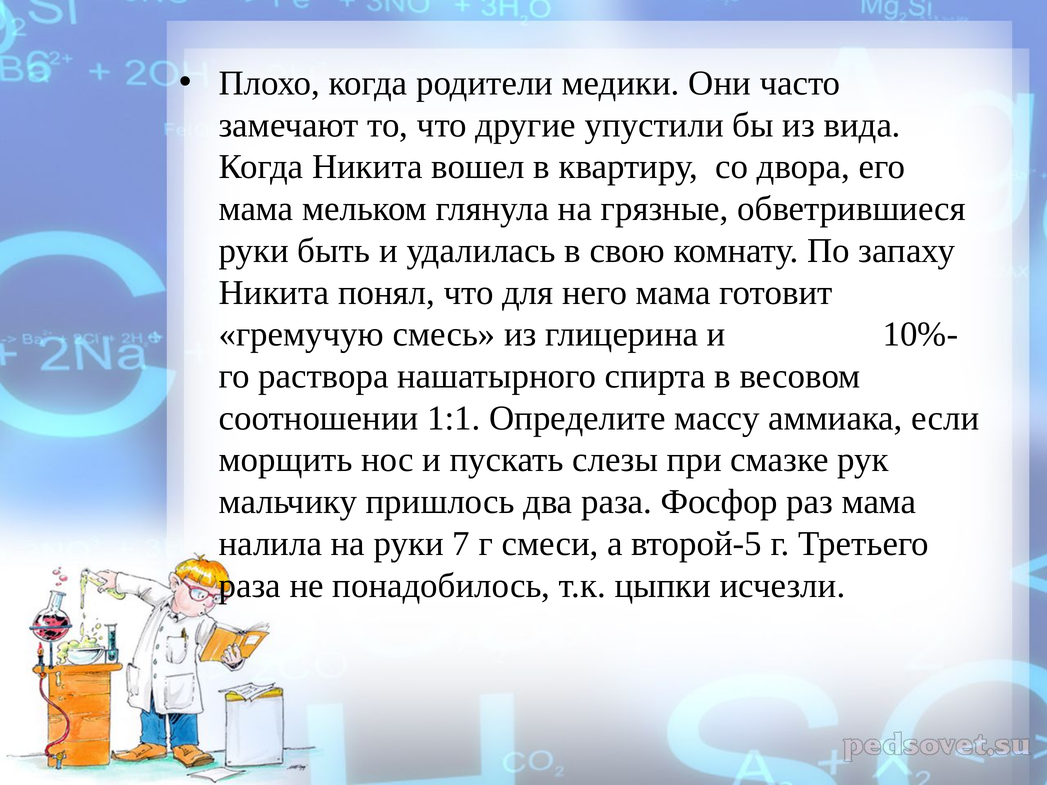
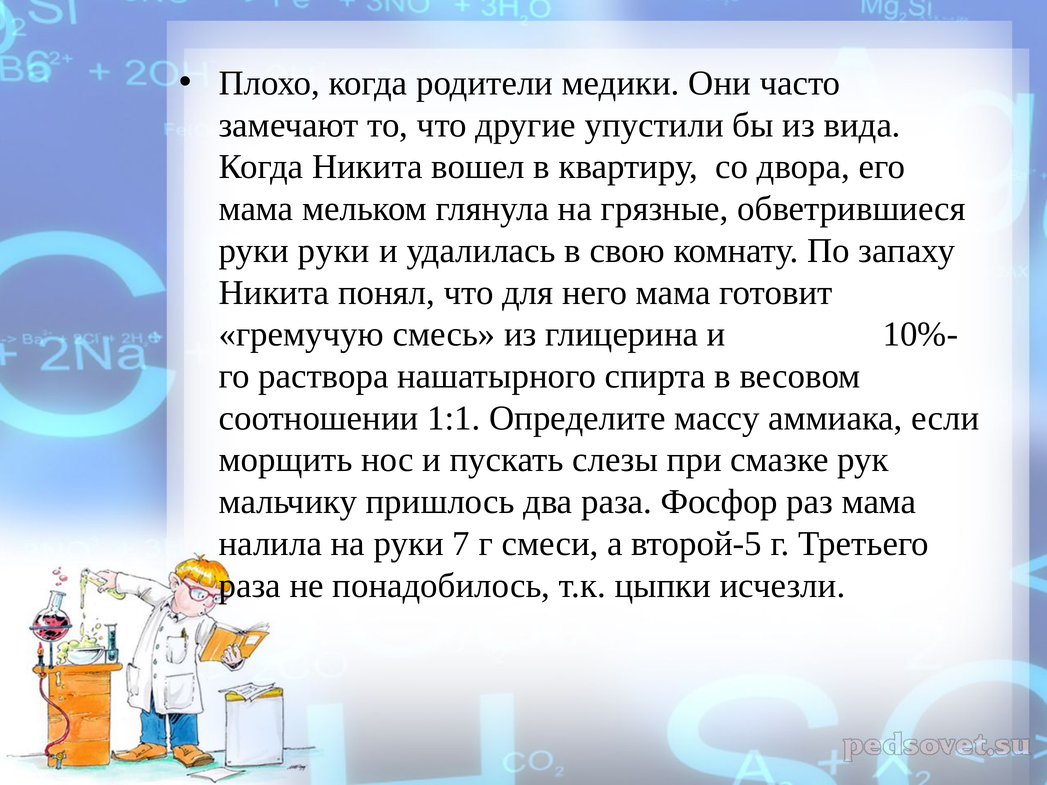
руки быть: быть -> руки (334, 251)
